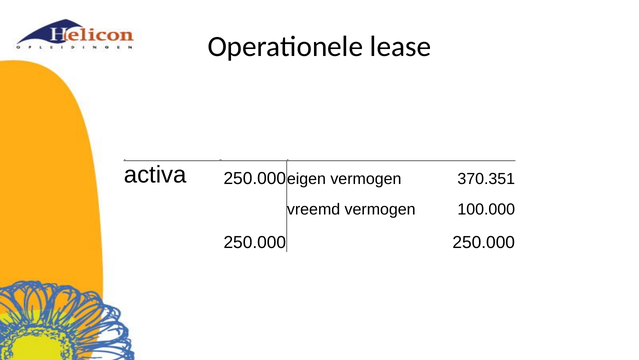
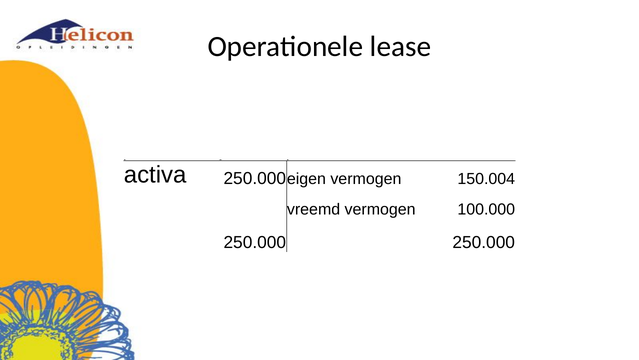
370.351: 370.351 -> 150.004 (486, 179)
